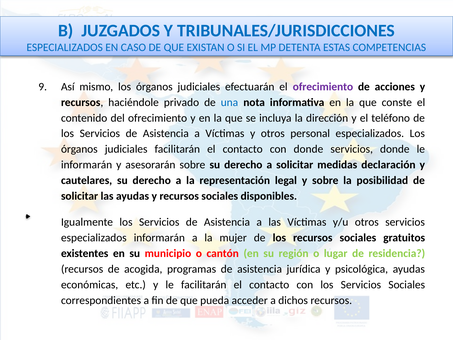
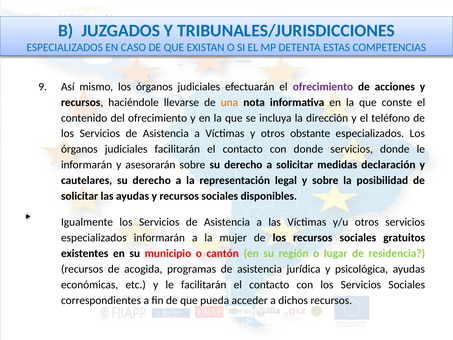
privado: privado -> llevarse (181, 102)
una colour: blue -> orange (229, 102)
personal: personal -> obstante (310, 133)
